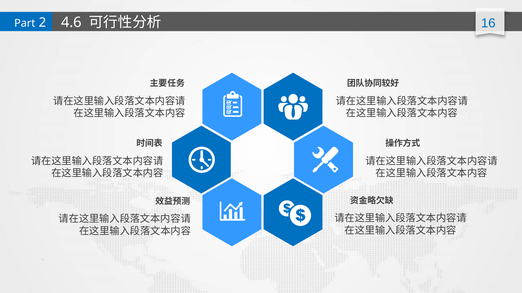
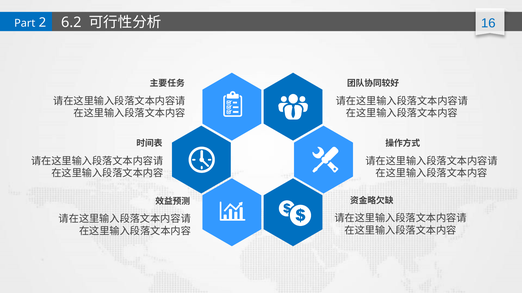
4.6: 4.6 -> 6.2 (71, 22)
